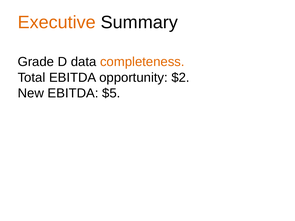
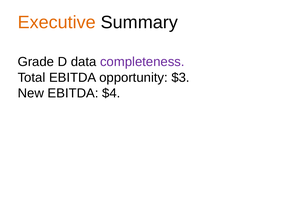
completeness colour: orange -> purple (142, 62)
$2: $2 -> $3 (181, 78)
$5: $5 -> $4 (111, 93)
